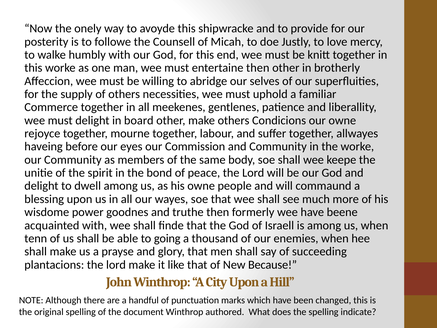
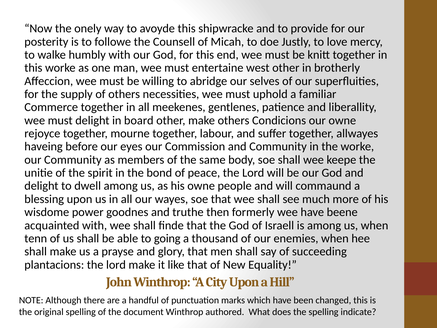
entertaine then: then -> west (258, 68)
Because: Because -> Equality (272, 265)
